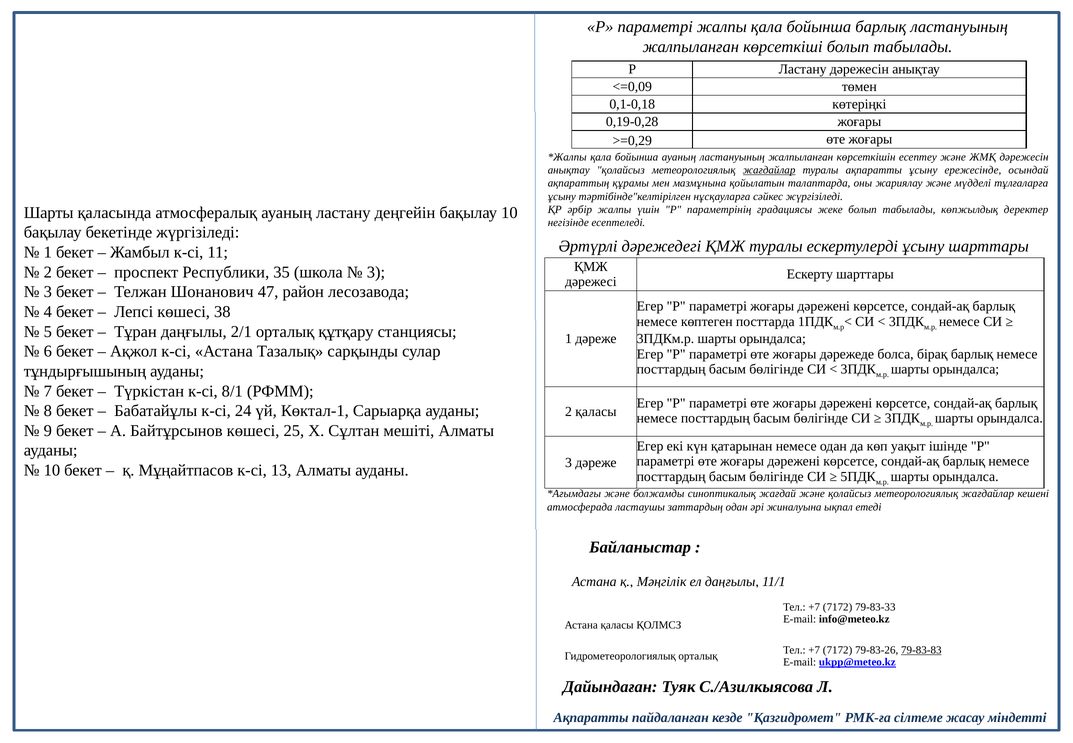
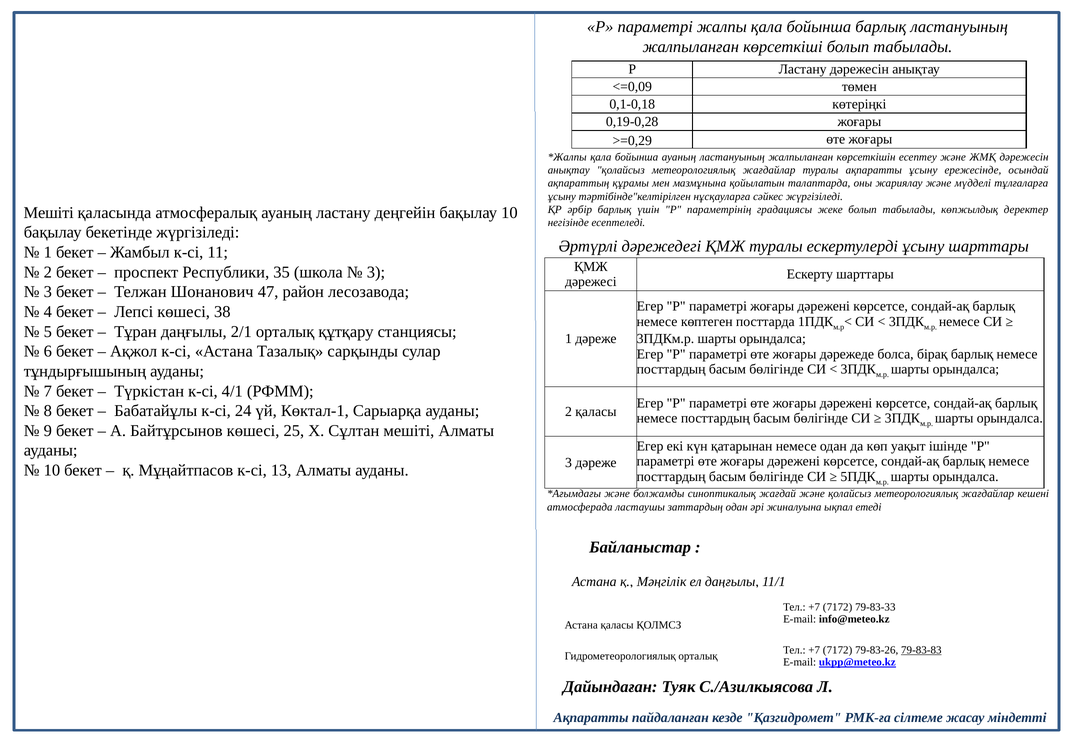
жағдайлар underline: present -> none (769, 170)
әрбір жалпы: жалпы -> барлық (615, 210)
Шарты: Шарты -> Мешіті (49, 213)
8/1: 8/1 -> 4/1 (232, 391)
